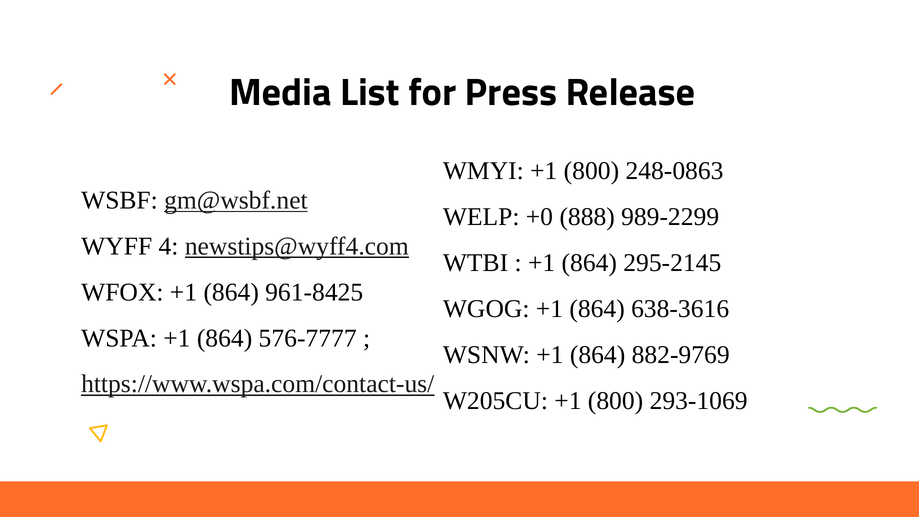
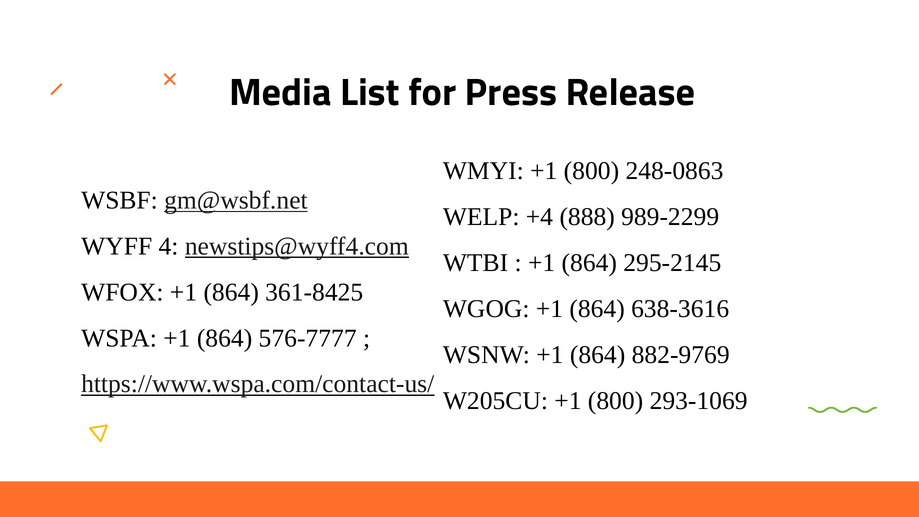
+0: +0 -> +4 (539, 217)
961-8425: 961-8425 -> 361-8425 (314, 292)
